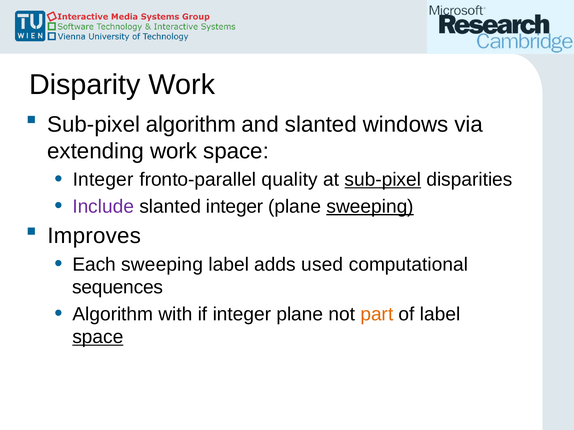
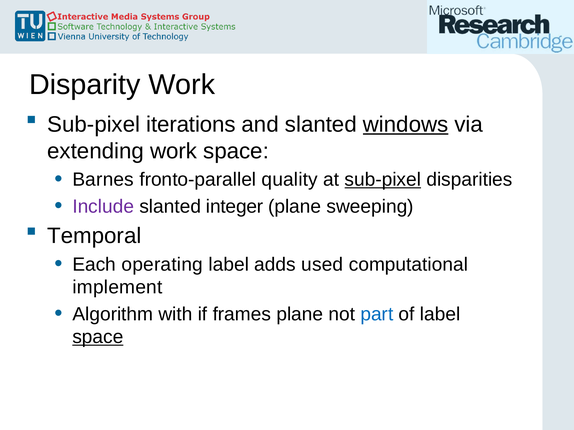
Sub-pixel algorithm: algorithm -> iterations (191, 125)
windows underline: none -> present (406, 125)
Integer: Integer -> Barnes (103, 180)
sweeping underline: present -> none (370, 207)
Improves: Improves -> Temporal (94, 236)
Each sweeping: sweeping -> operating (162, 265)
sequences: sequences -> implement (117, 288)
if integer: integer -> frames (242, 314)
part colour: orange -> blue (377, 314)
